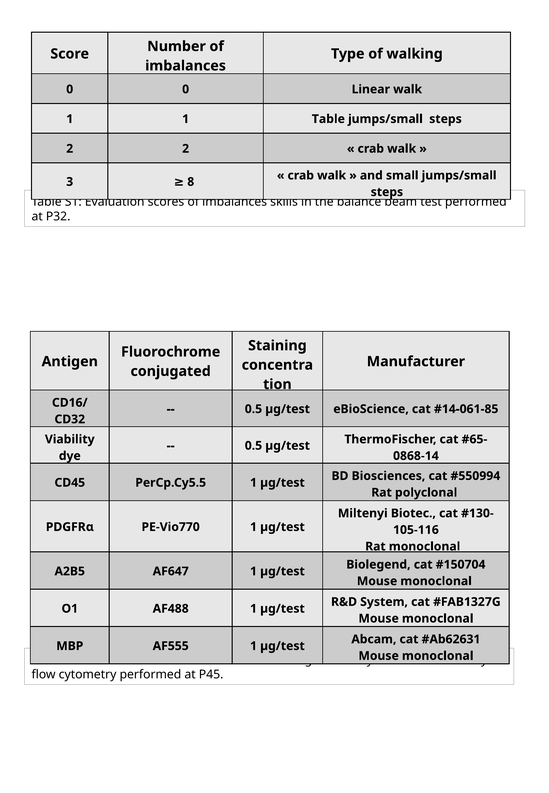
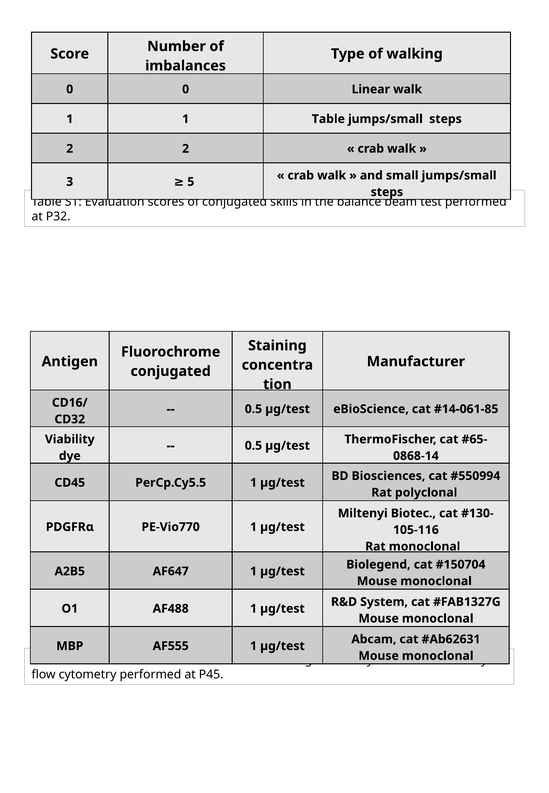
8: 8 -> 5 (191, 182)
scores of imbalances: imbalances -> conjugated (235, 202)
